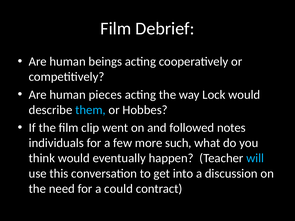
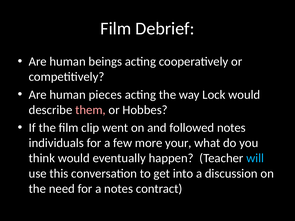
them colour: light blue -> pink (90, 110)
such: such -> your (178, 143)
a could: could -> notes (119, 189)
